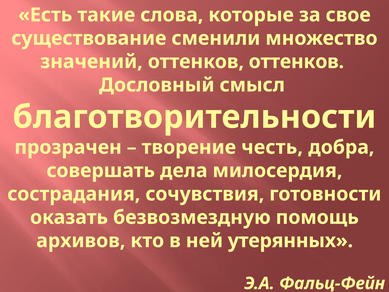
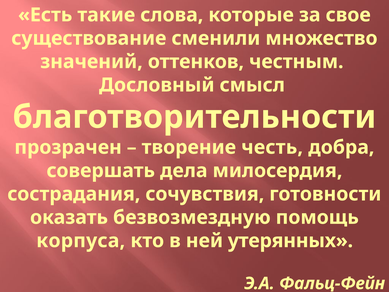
оттенков оттенков: оттенков -> честным (296, 62)
архивов: архивов -> корпуса (81, 241)
